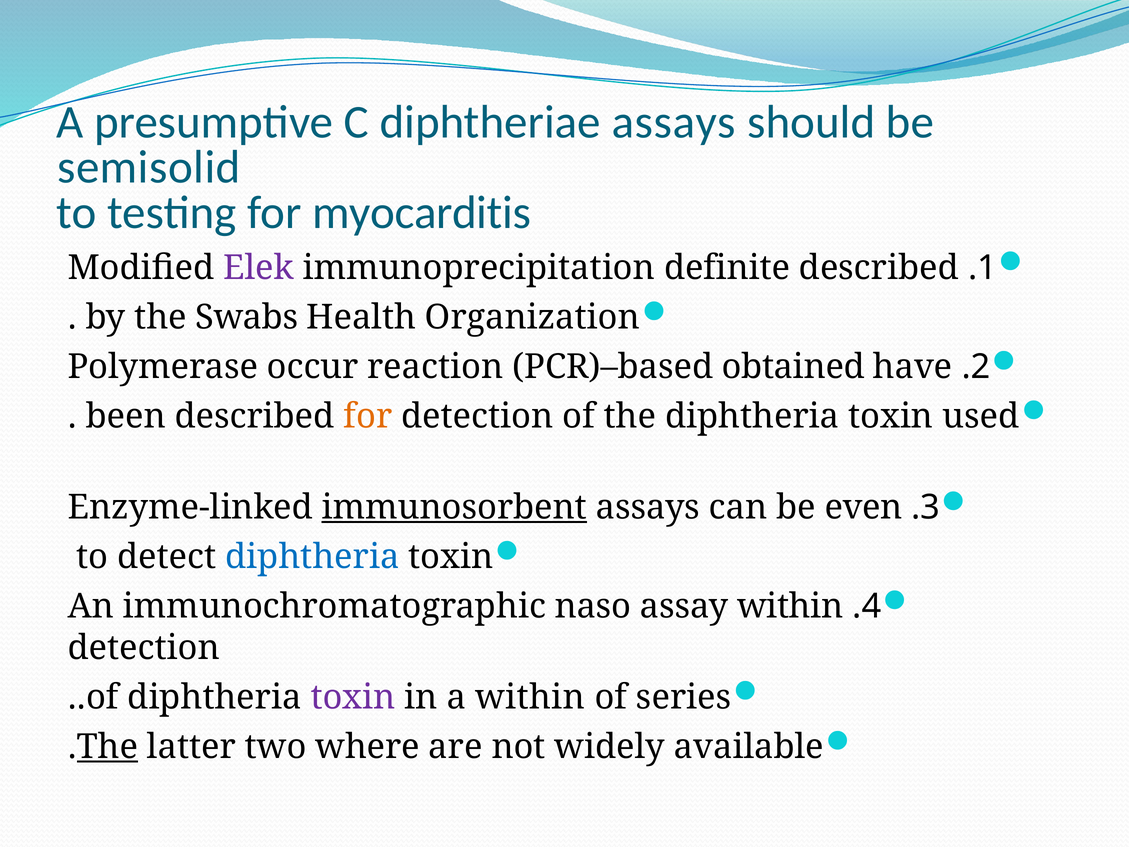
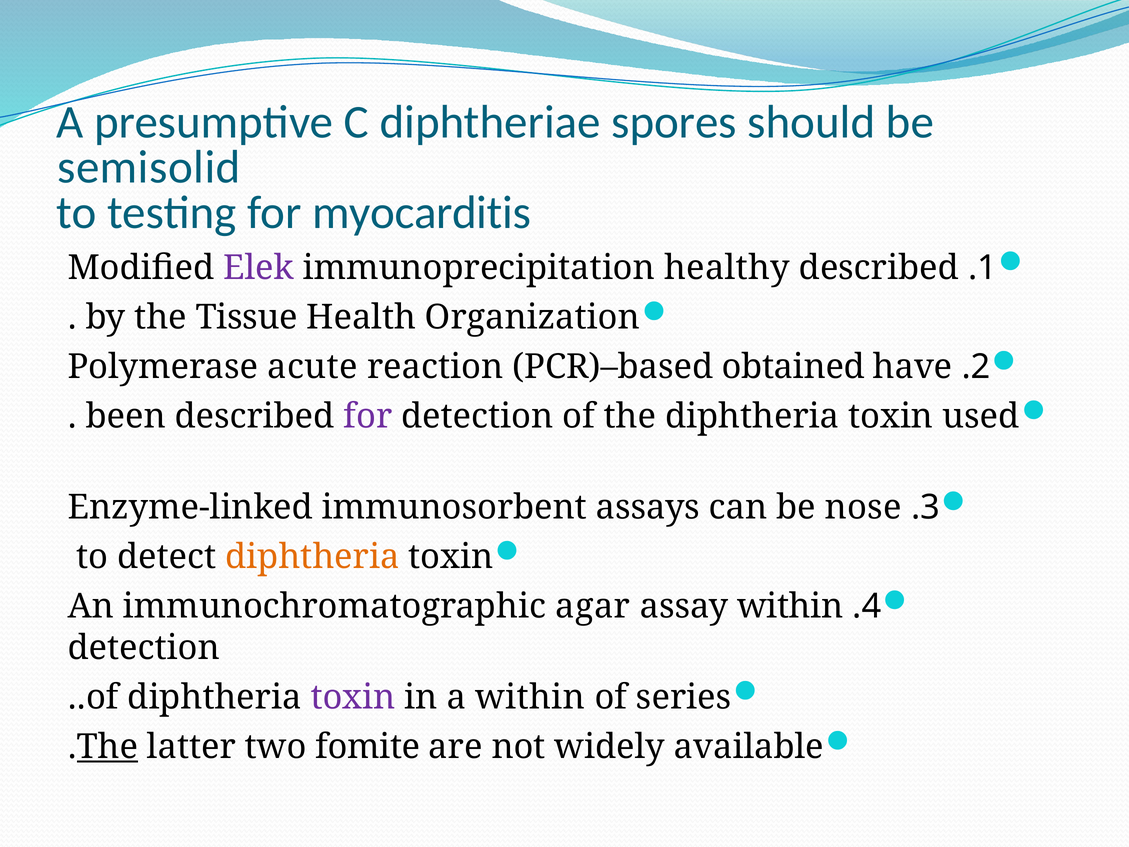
diphtheriae assays: assays -> spores (674, 122)
definite: definite -> healthy (727, 268)
Swabs: Swabs -> Tissue (247, 317)
occur: occur -> acute (312, 367)
for colour: orange -> purple (368, 416)
immunosorbent underline: present -> none (454, 507)
even: even -> nose (863, 507)
diphtheria colour: blue -> orange (312, 557)
naso: naso -> agar (593, 606)
where: where -> fomite (368, 747)
